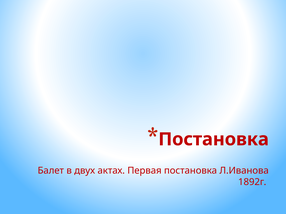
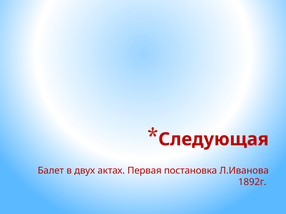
Постановка: Постановка -> Следующая (214, 140)
